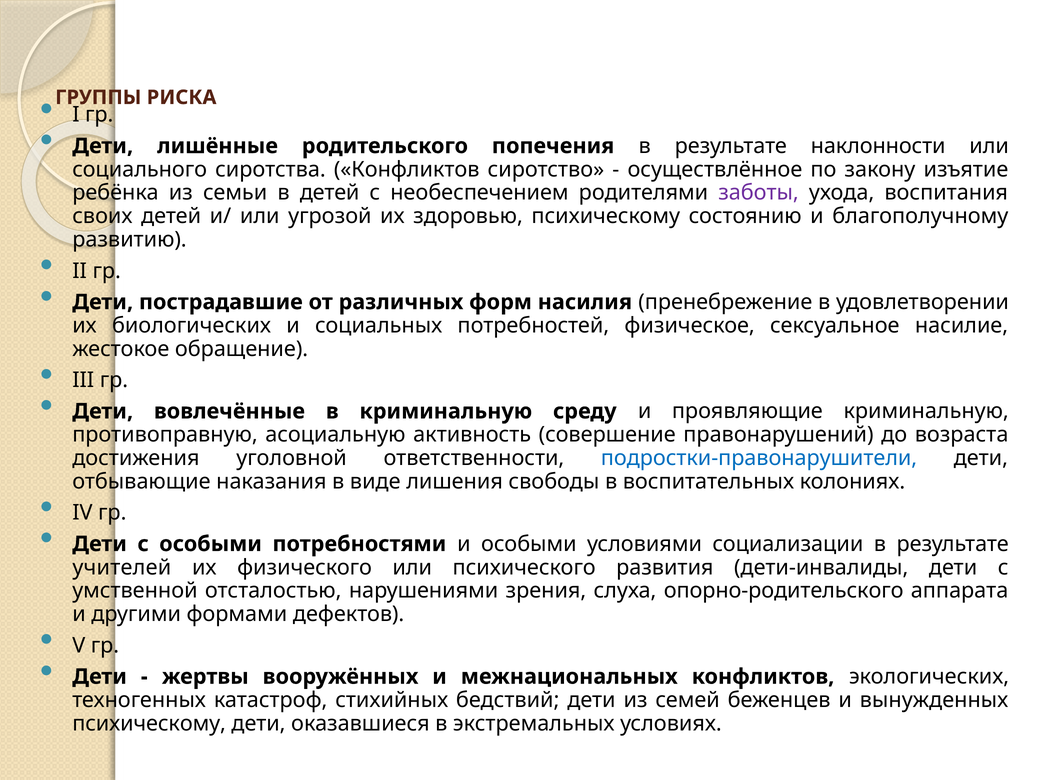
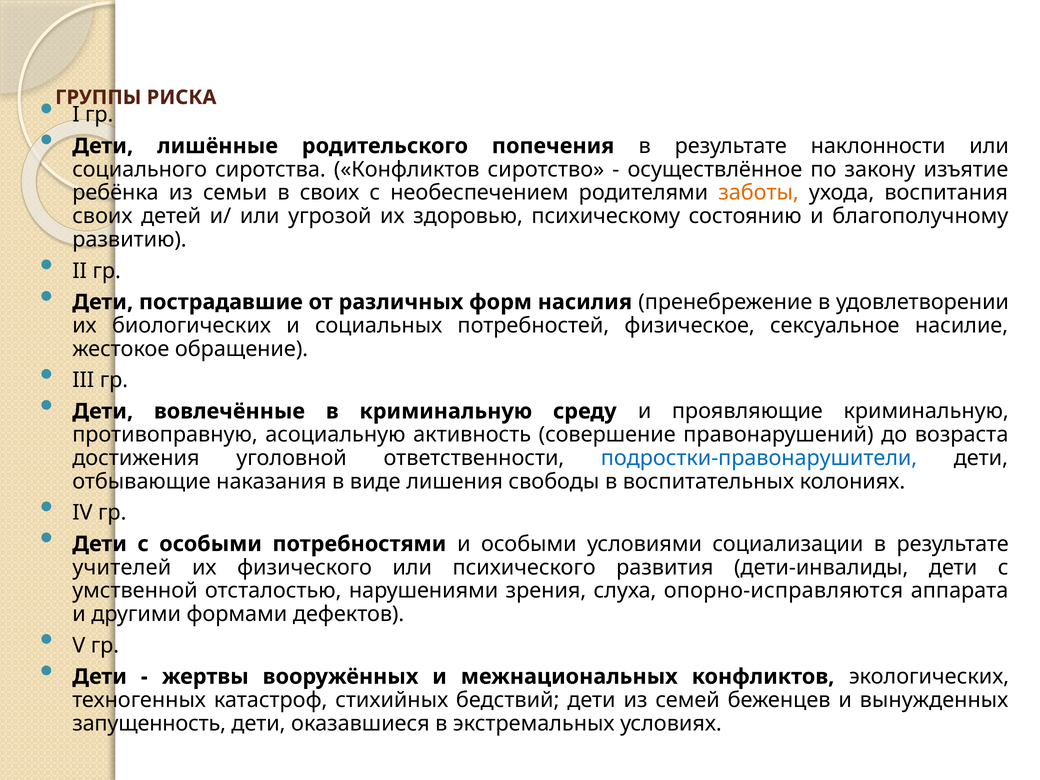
в детей: детей -> своих (330, 193)
заботы colour: purple -> orange (759, 193)
опорно-родительского: опорно-родительского -> опорно-исправляются (783, 591)
психическому: психическому -> запущенность (149, 723)
